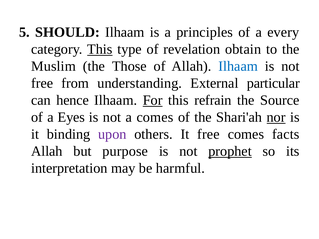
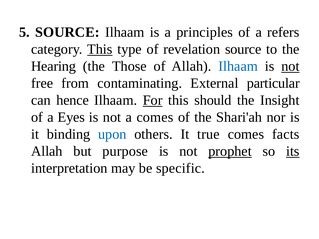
5 SHOULD: SHOULD -> SOURCE (67, 32)
every: every -> refers (283, 32)
revelation obtain: obtain -> source (243, 49)
Muslim: Muslim -> Hearing (54, 66)
not underline: none -> present (290, 66)
understanding: understanding -> contaminating (140, 83)
refrain: refrain -> should (213, 100)
Source: Source -> Insight (280, 100)
nor underline: present -> none (276, 117)
upon colour: purple -> blue (112, 134)
It free: free -> true (208, 134)
its underline: none -> present (293, 151)
harmful: harmful -> specific (180, 168)
